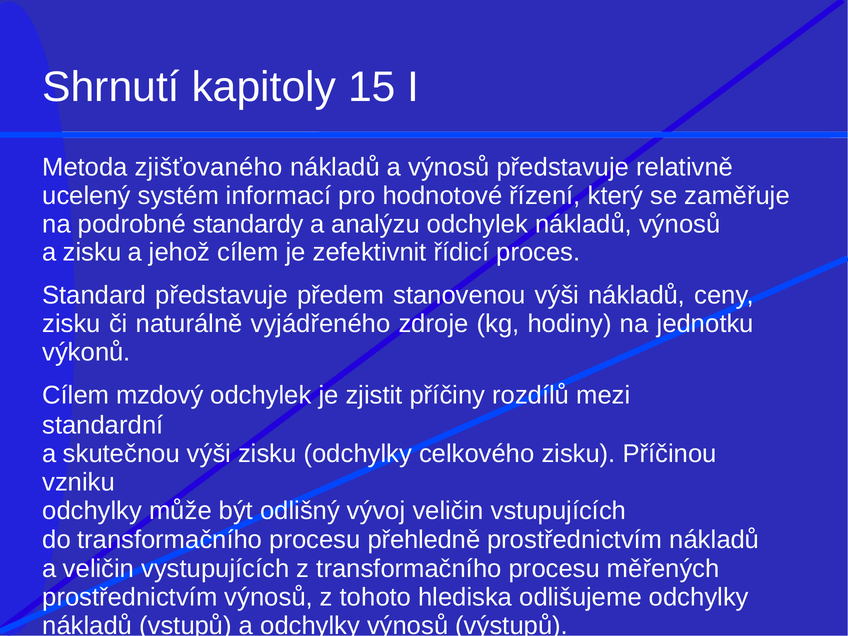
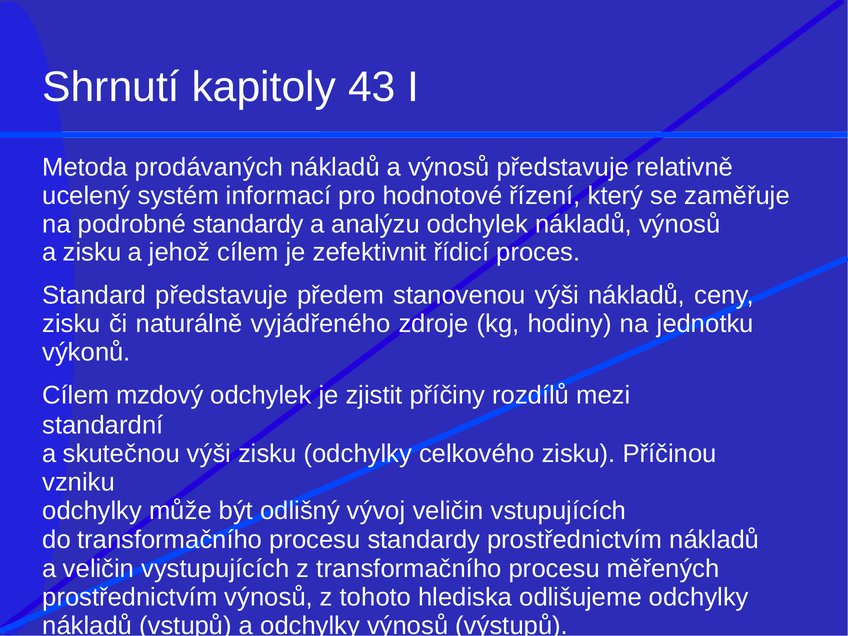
15: 15 -> 43 (372, 87)
zjišťovaného: zjišťovaného -> prodávaných (209, 167)
procesu přehledně: přehledně -> standardy (424, 540)
